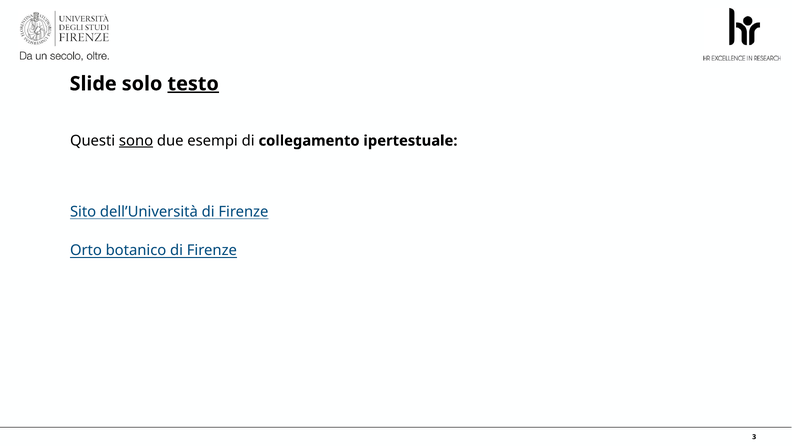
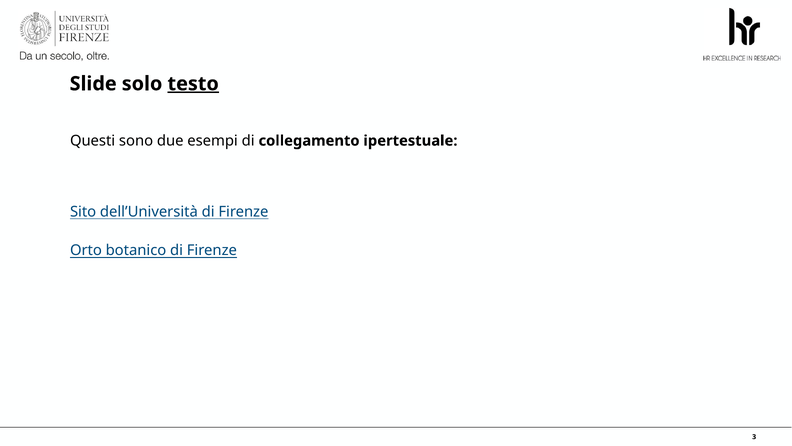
sono underline: present -> none (136, 141)
